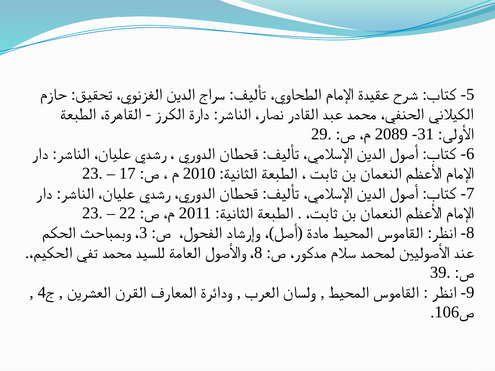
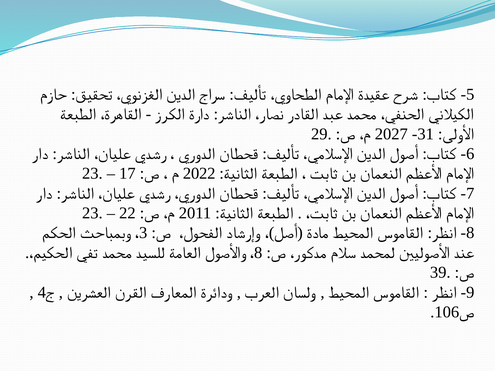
2089: 2089 -> 2027 (391, 134)
2010: 2010 -> 2022 (199, 174)
